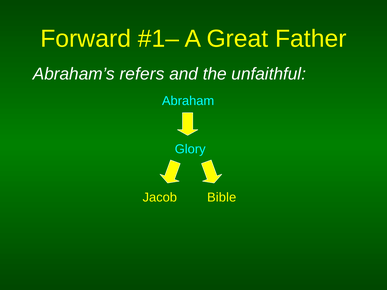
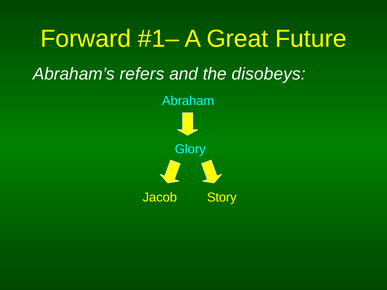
Father: Father -> Future (311, 39)
unfaithful: unfaithful -> disobeys (269, 74)
Bible: Bible -> Story (222, 198)
